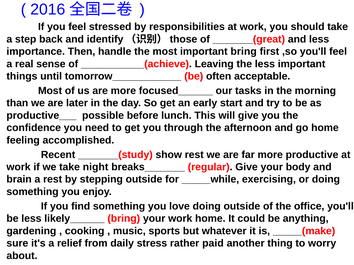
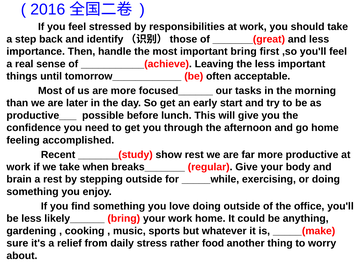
night: night -> when (96, 167)
paid: paid -> food (213, 244)
